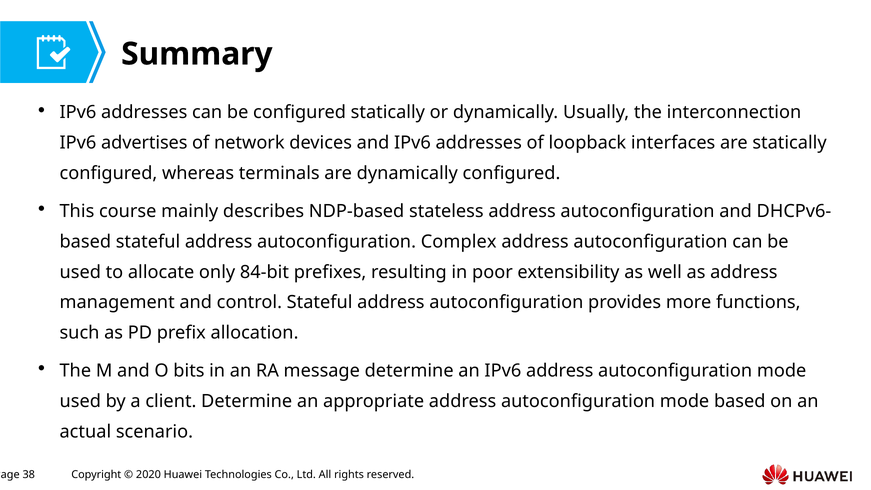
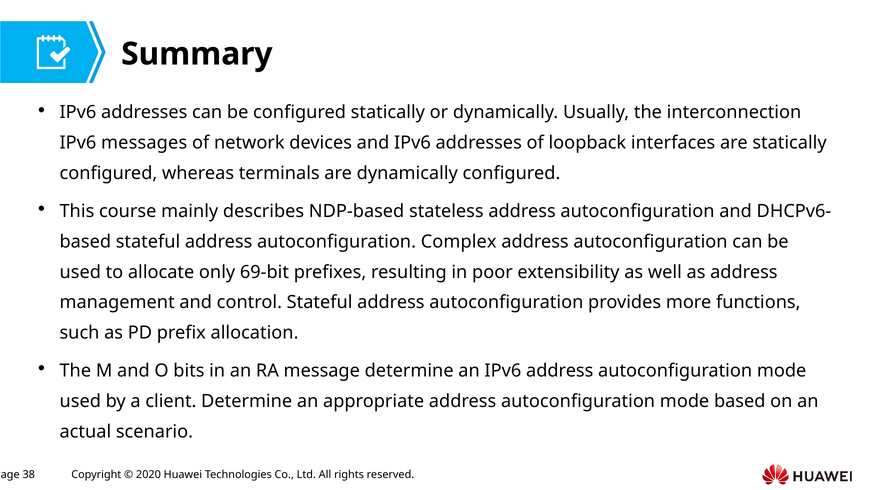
advertises: advertises -> messages (144, 143)
84-bit: 84-bit -> 69-bit (264, 272)
